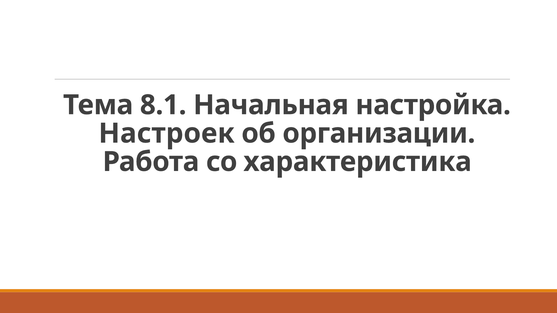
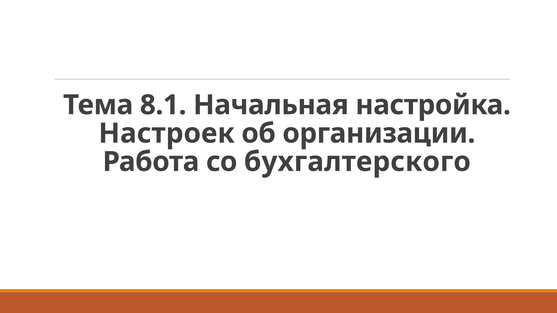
характеристика: характеристика -> бухгалтерского (357, 162)
